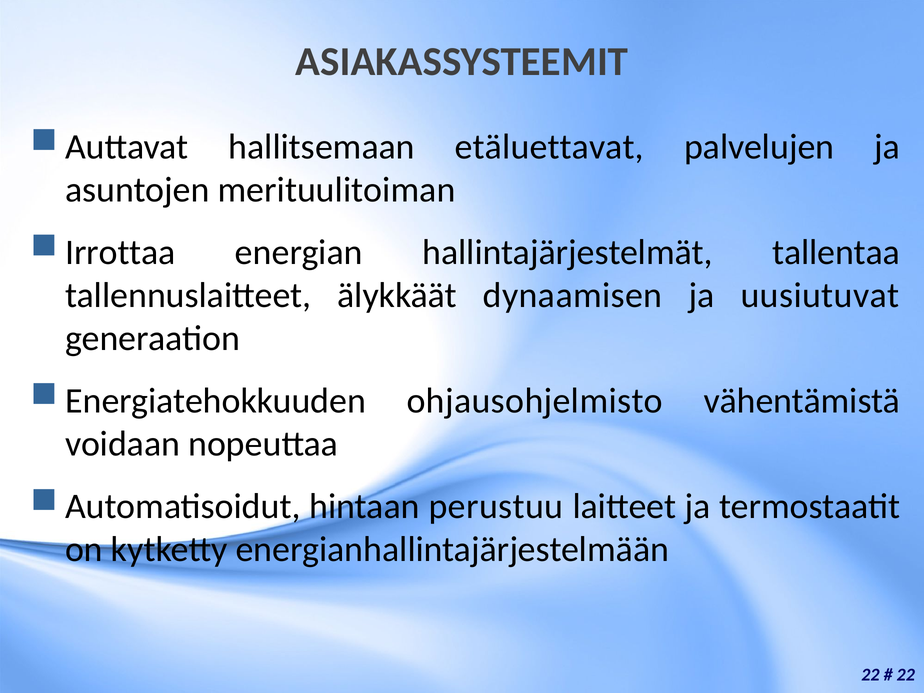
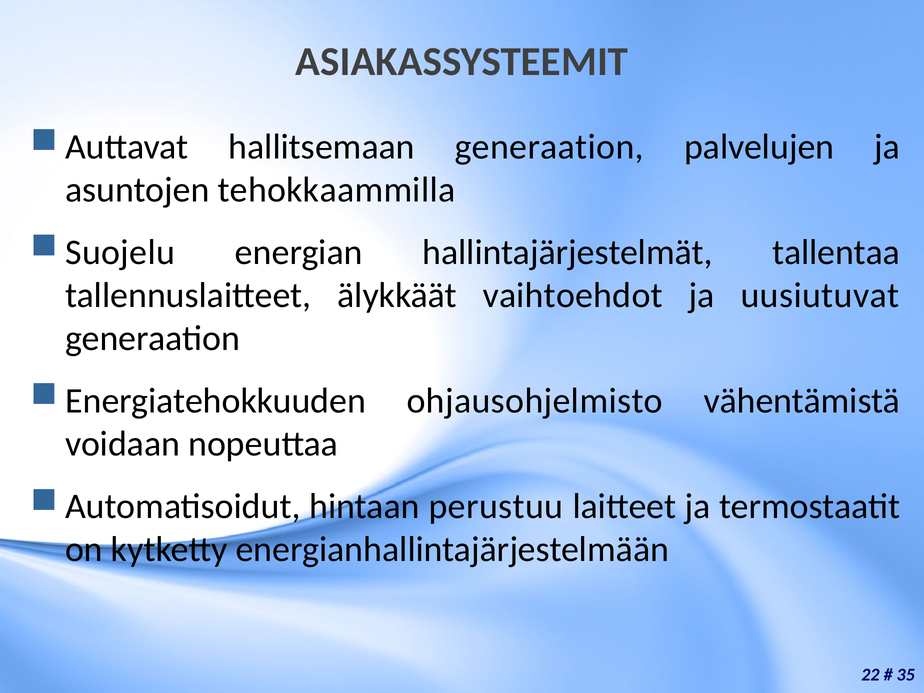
hallitsemaan etäluettavat: etäluettavat -> generaation (549, 147)
merituulitoiman: merituulitoiman -> tehokkaammilla (336, 190)
Irrottaa: Irrottaa -> Suojelu (120, 252)
dynaamisen: dynaamisen -> vaihtoehdot (573, 295)
22: 22 -> 35 (906, 675)
